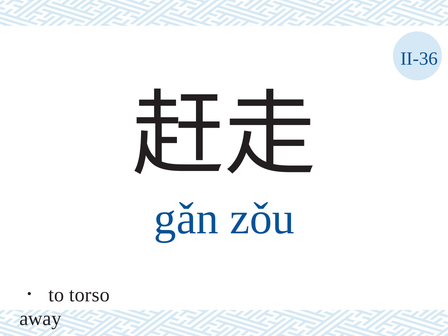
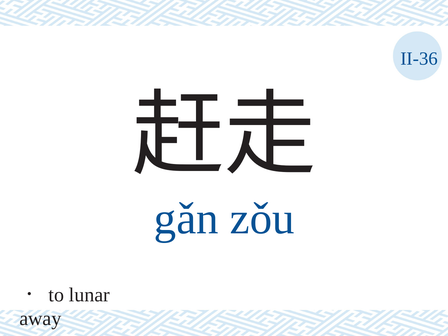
torso: torso -> lunar (89, 295)
